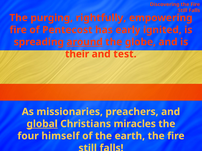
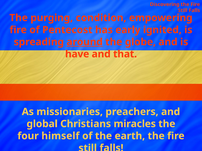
rightfully: rightfully -> condition (101, 18)
their: their -> have (77, 54)
test: test -> that (125, 54)
global underline: present -> none (42, 124)
